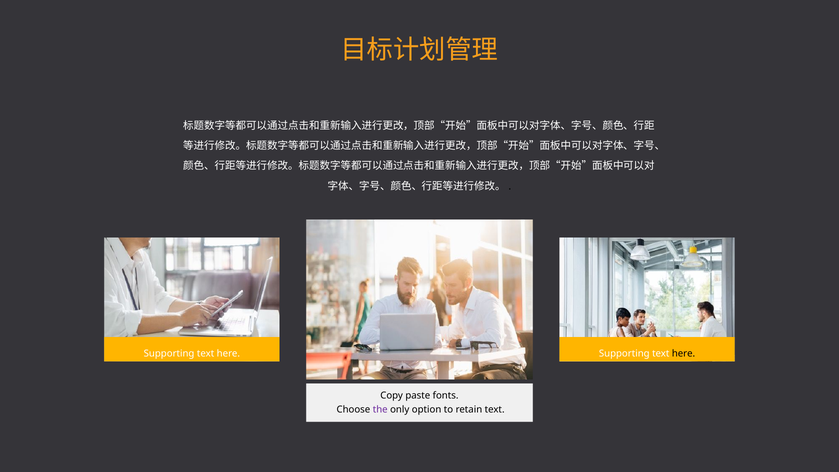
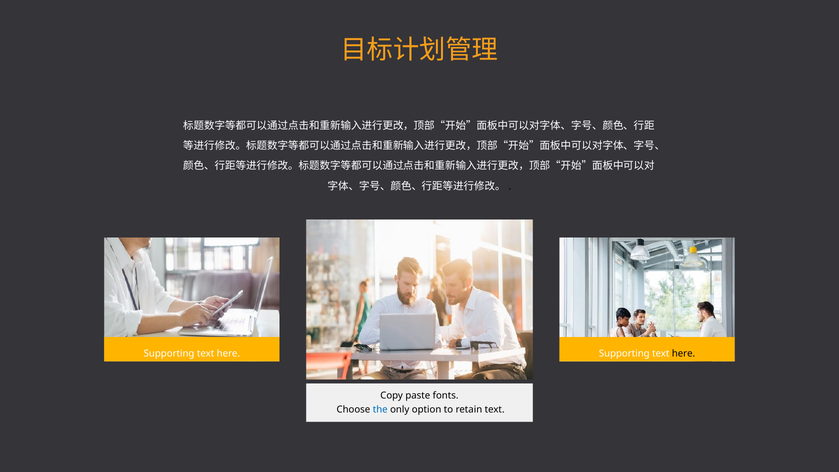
the colour: purple -> blue (380, 409)
